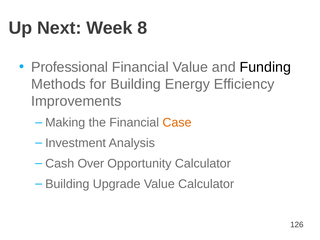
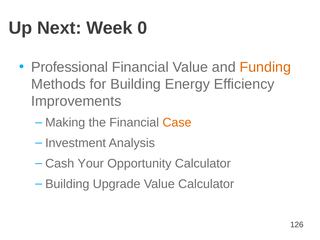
8: 8 -> 0 (142, 28)
Funding colour: black -> orange (265, 67)
Over: Over -> Your (91, 163)
